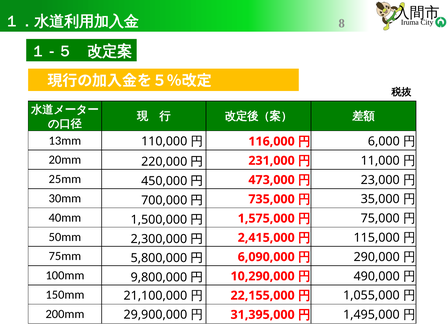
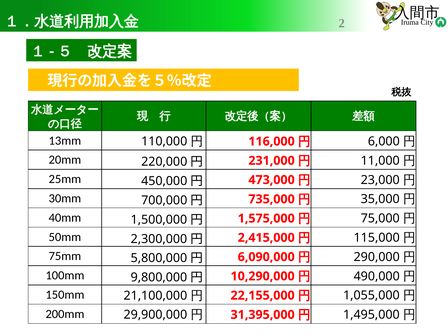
8: 8 -> 2 (342, 23)
